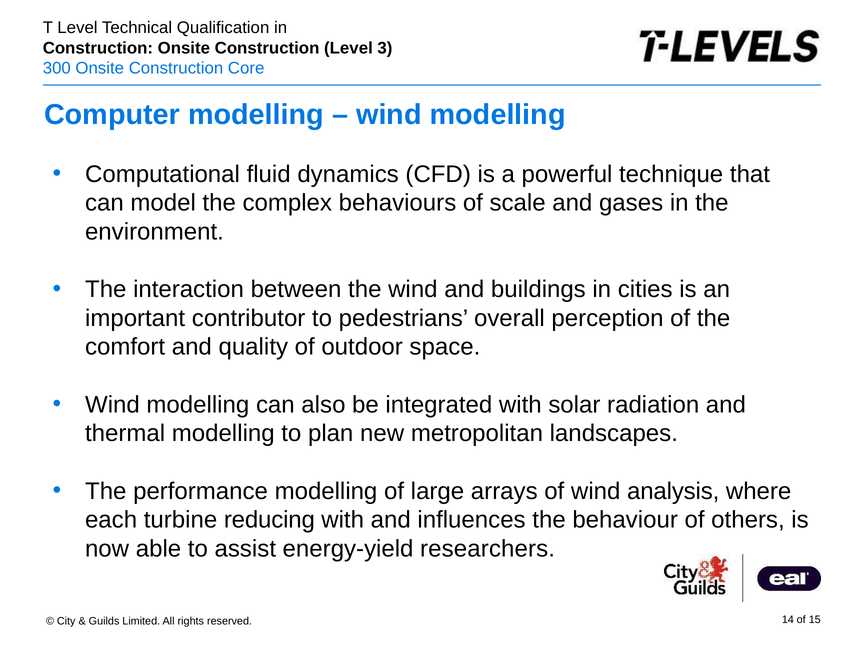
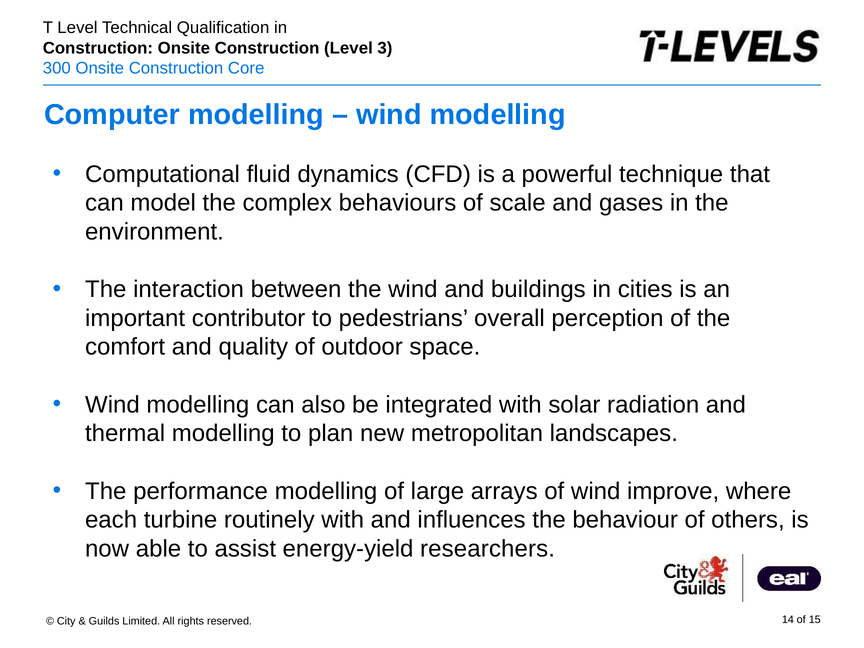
analysis: analysis -> improve (673, 491)
reducing: reducing -> routinely (269, 520)
